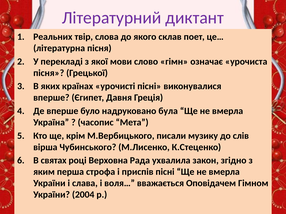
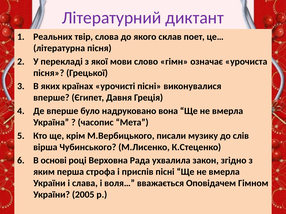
була: була -> вона (168, 111)
святах: святах -> основі (54, 161)
2004: 2004 -> 2005 (83, 195)
